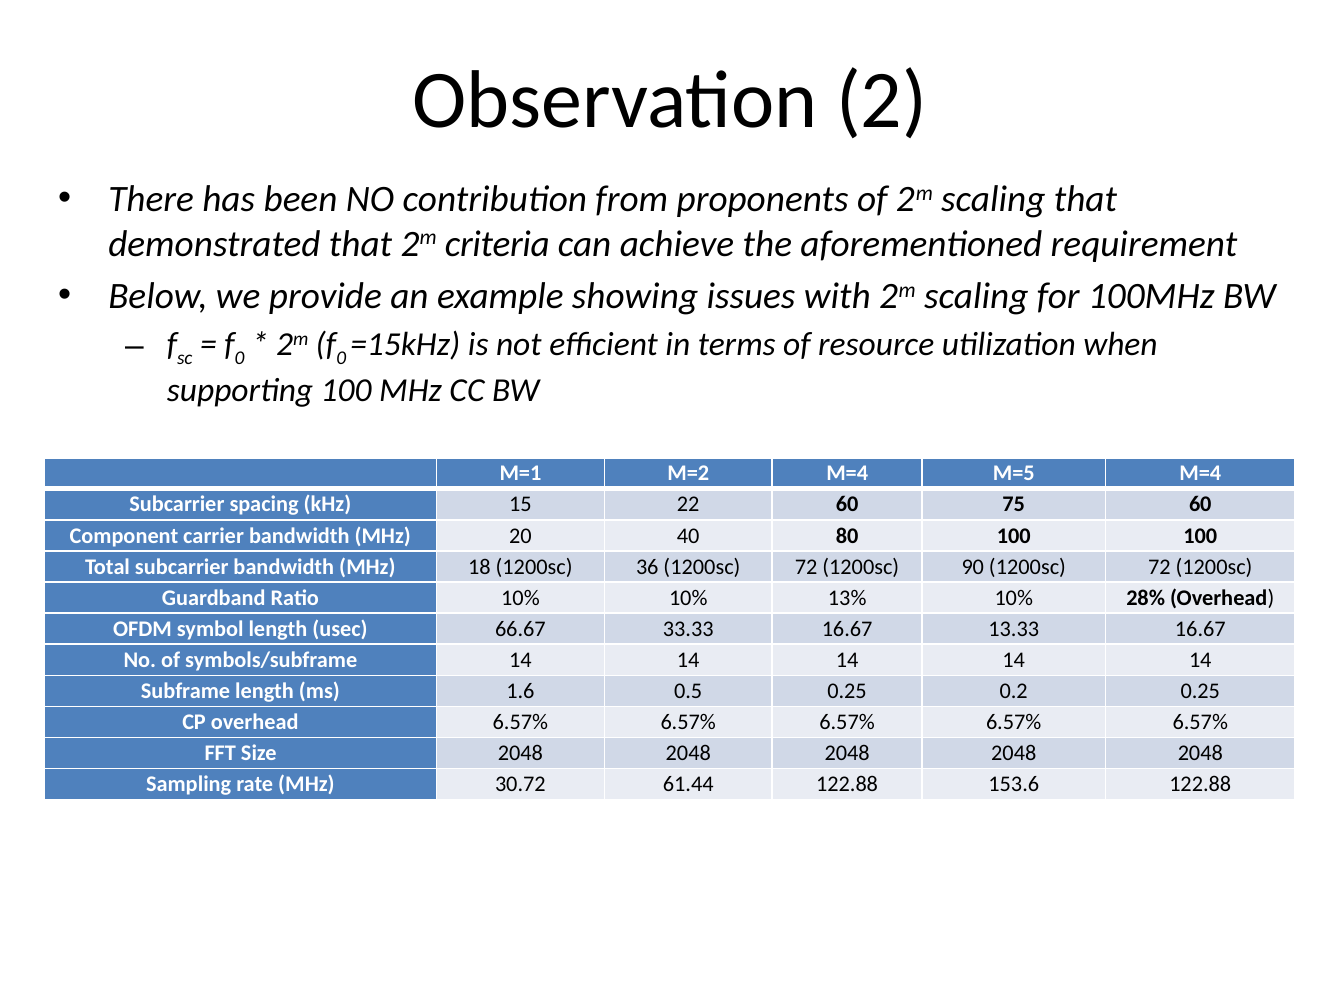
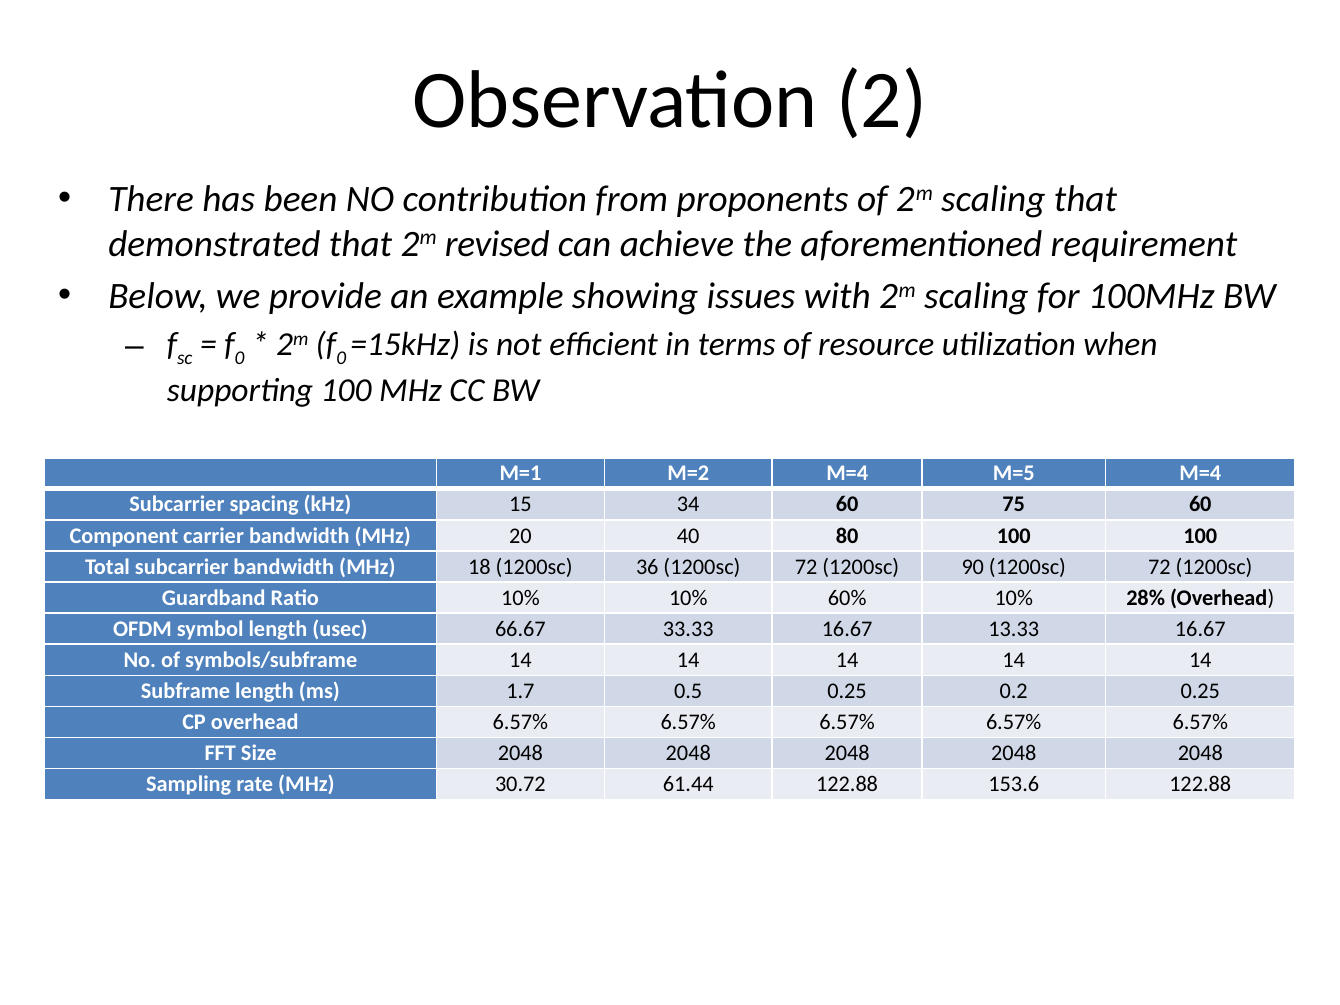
criteria: criteria -> revised (497, 244)
22: 22 -> 34 (688, 505)
13%: 13% -> 60% (847, 598)
1.6: 1.6 -> 1.7 (520, 691)
